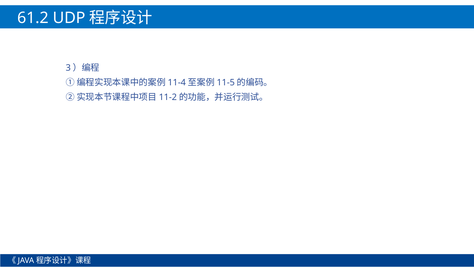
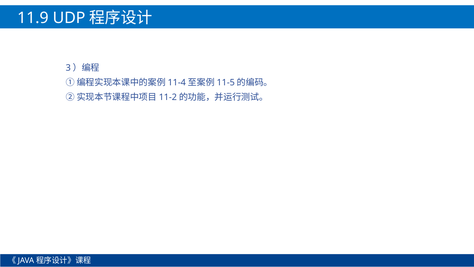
61.2: 61.2 -> 11.9 (33, 18)
